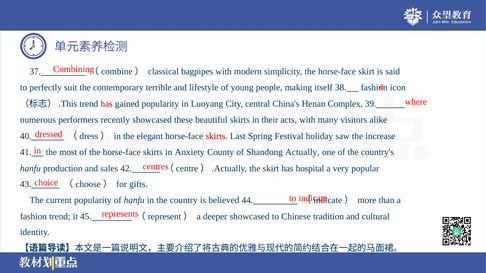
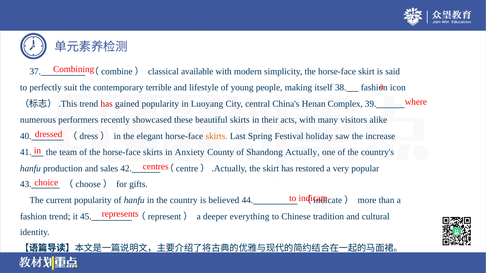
bagpipes: bagpipes -> available (197, 71)
skirts colour: red -> orange (217, 136)
most: most -> team (68, 153)
hospital: hospital -> restored (310, 169)
deeper showcased: showcased -> everything (250, 217)
